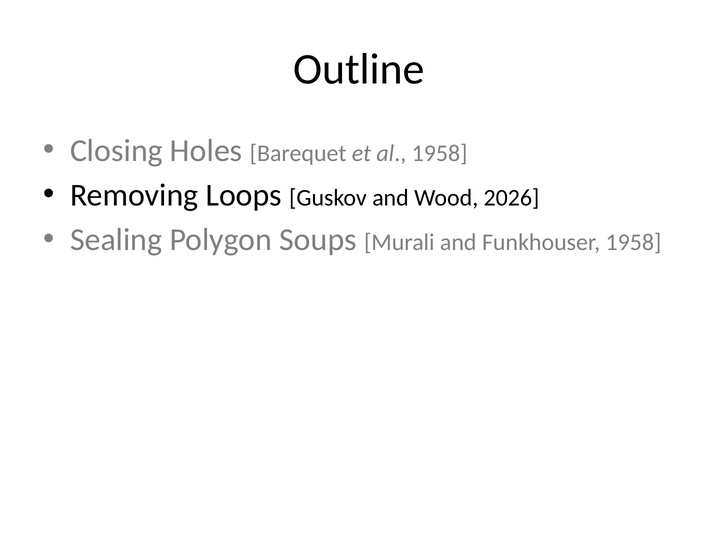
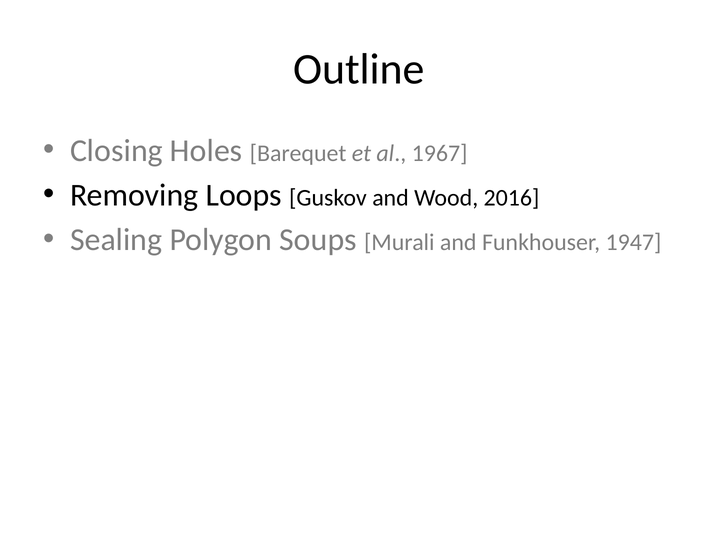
al 1958: 1958 -> 1967 (440, 153)
2026: 2026 -> 2016 (512, 198)
Funkhouser 1958: 1958 -> 1947 (633, 243)
